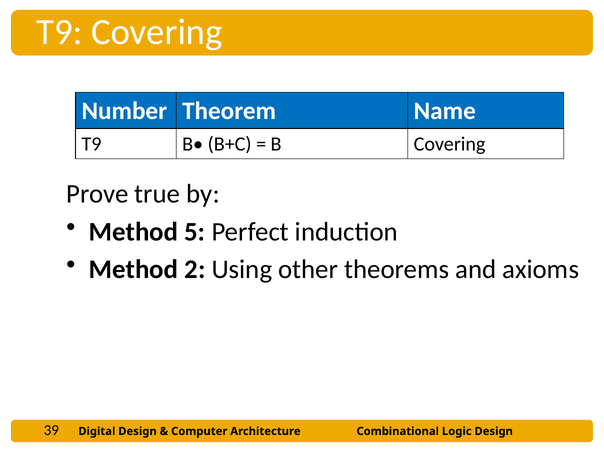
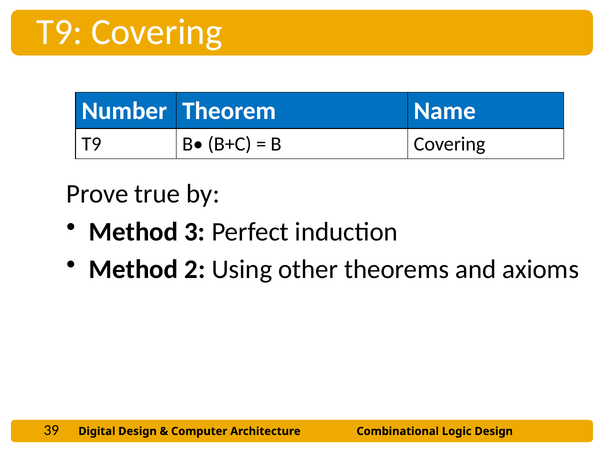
5: 5 -> 3 (195, 232)
